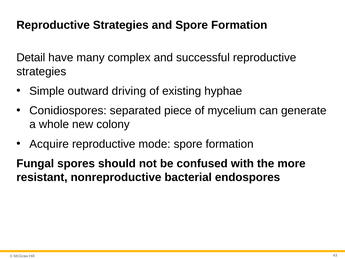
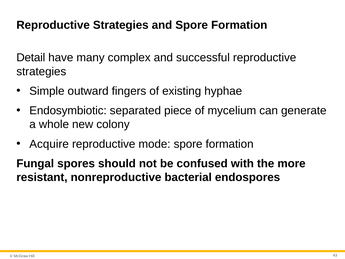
driving: driving -> fingers (129, 91)
Conidiospores: Conidiospores -> Endosymbiotic (68, 111)
